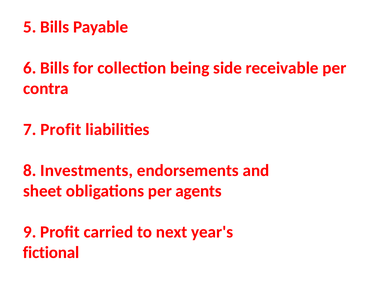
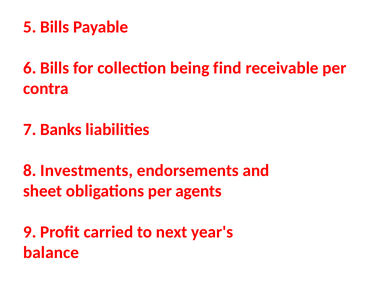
side: side -> find (227, 68)
7 Profit: Profit -> Banks (61, 130)
fictional: fictional -> balance (51, 253)
